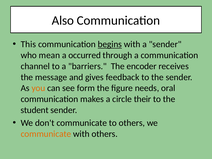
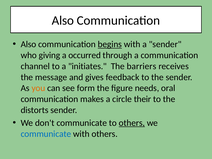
This: This -> Also (28, 44)
mean: mean -> giving (49, 55)
barriers: barriers -> initiates (87, 66)
encoder: encoder -> barriers (142, 66)
student: student -> distorts (35, 110)
others underline: none -> present (132, 123)
communicate colour: orange -> blue (46, 134)
